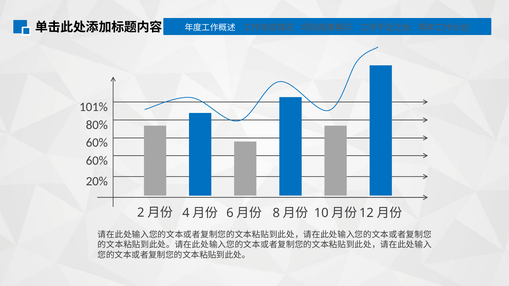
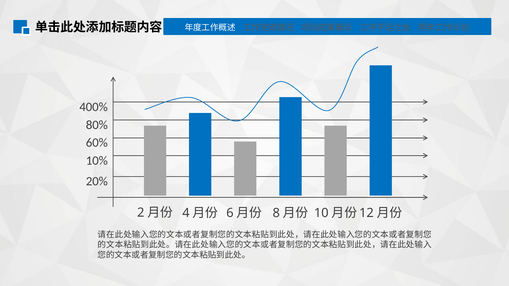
101%: 101% -> 400% (94, 107)
60%: 60% -> 10% (97, 161)
